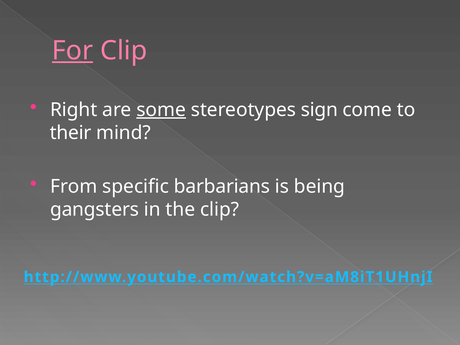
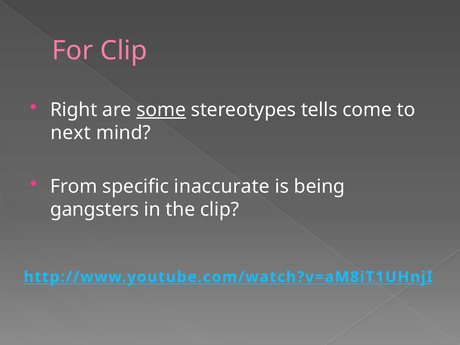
For underline: present -> none (73, 51)
sign: sign -> tells (319, 110)
their: their -> next (71, 133)
barbarians: barbarians -> inaccurate (222, 186)
